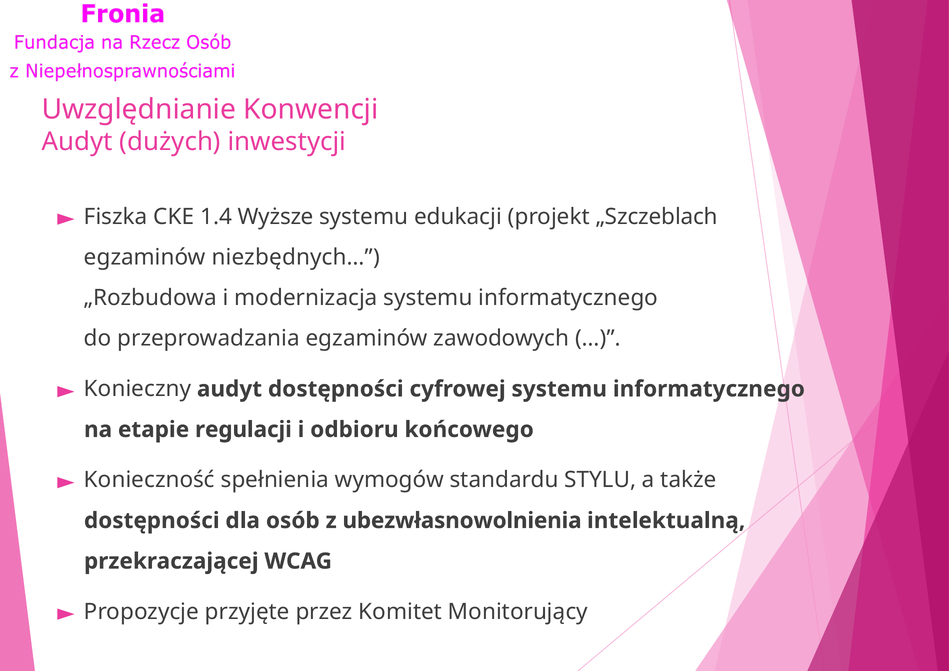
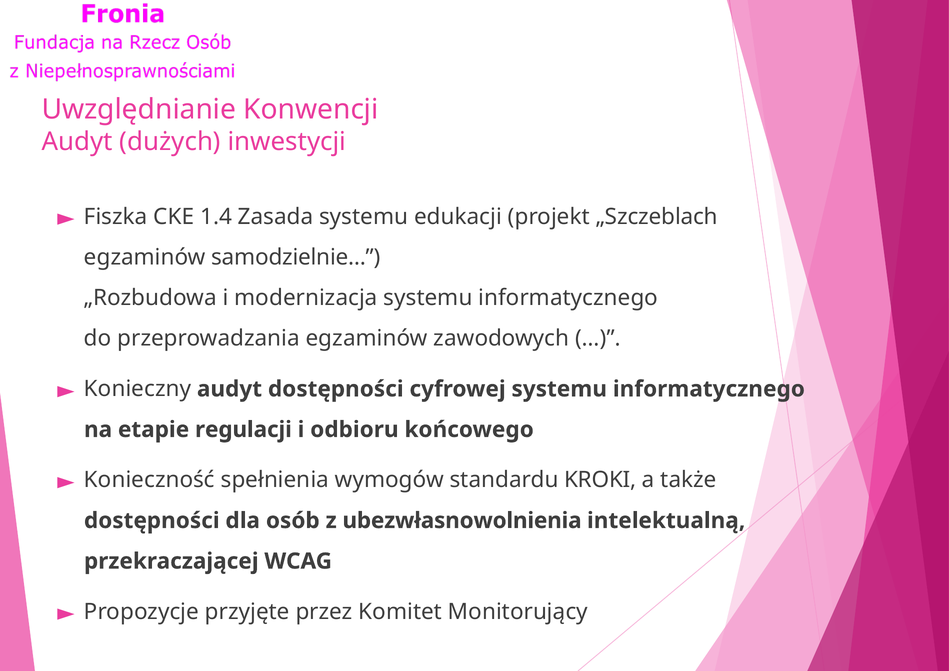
Wyższe: Wyższe -> Zasada (276, 217)
niezbędnych…: niezbędnych… -> samodzielnie… (296, 257)
STYLU: STYLU -> KROKI (600, 480)
